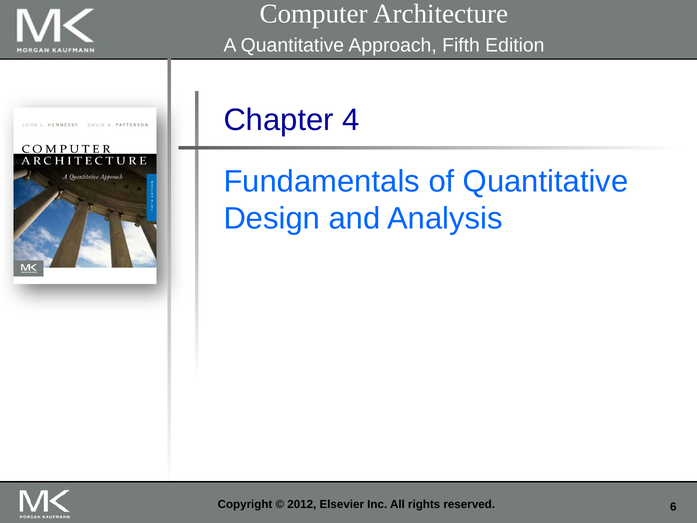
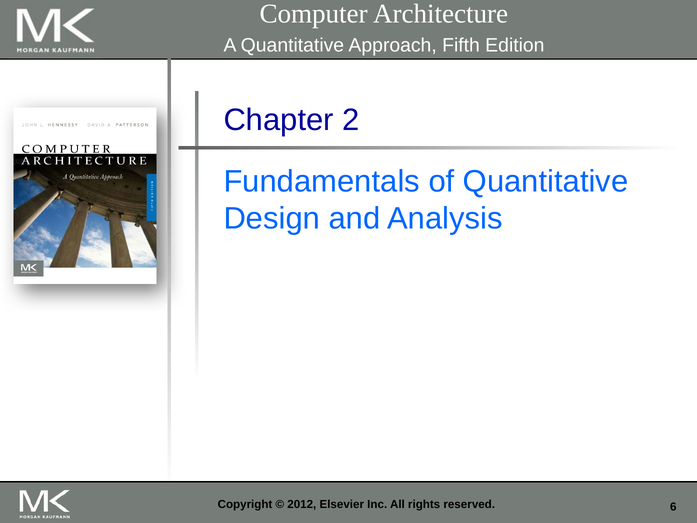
4: 4 -> 2 (351, 120)
